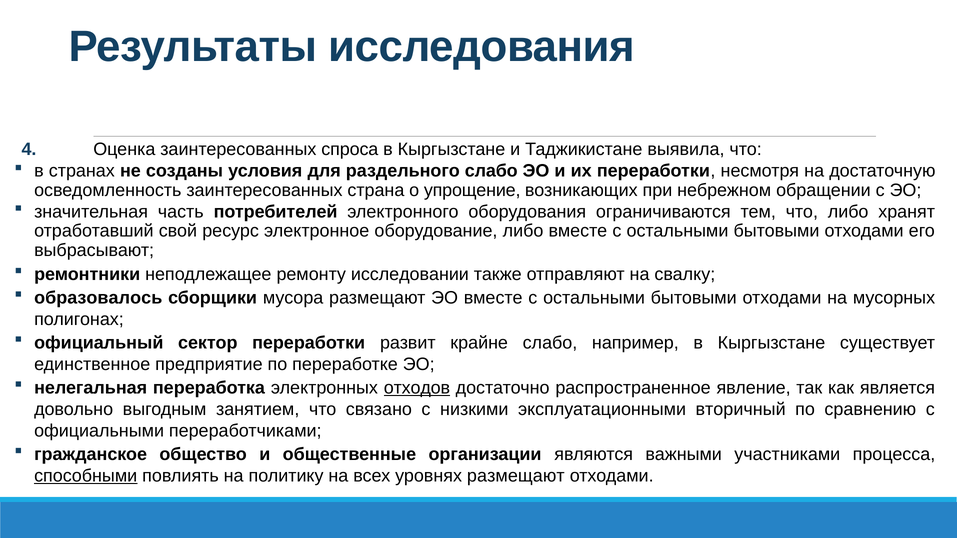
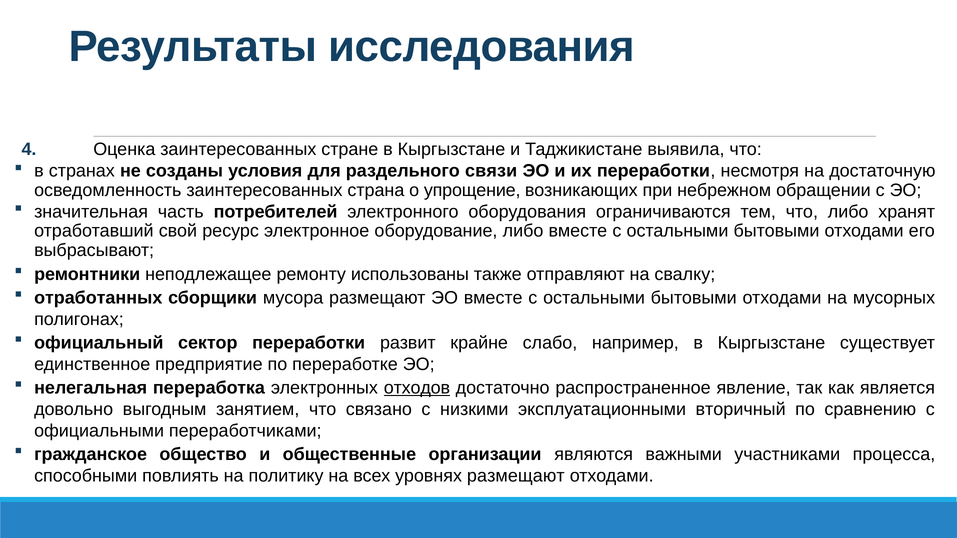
спроса: спроса -> стране (350, 150)
раздельного слабо: слабо -> связи (491, 171)
исследовании: исследовании -> использованы (410, 274)
образовалось: образовалось -> отработанных (98, 298)
способными underline: present -> none (86, 476)
